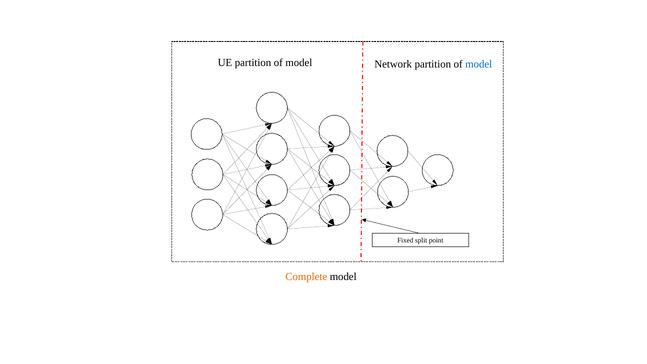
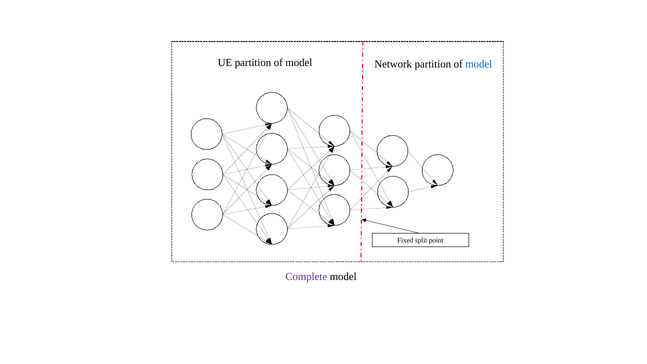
Complete colour: orange -> purple (306, 277)
